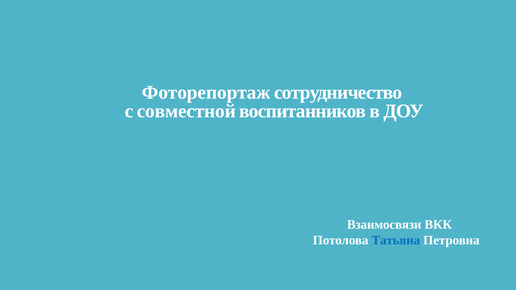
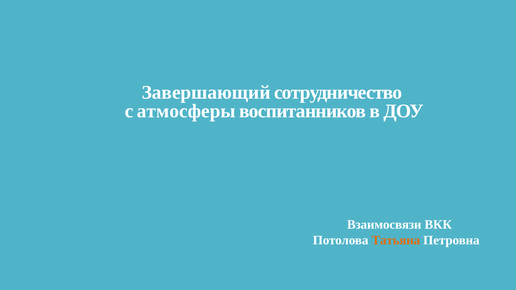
Фоторепортаж: Фоторепортаж -> Завершающий (206, 93)
совместной: совместной -> атмосферы (186, 111)
Татьяна colour: blue -> orange (396, 240)
